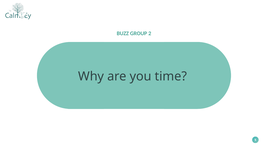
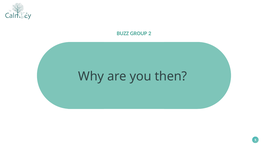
time: time -> then (171, 76)
